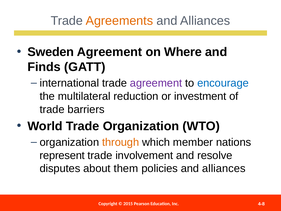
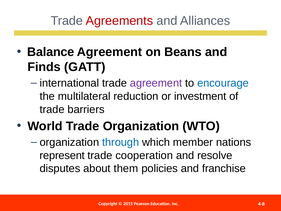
Agreements colour: orange -> red (119, 21)
Sweden: Sweden -> Balance (51, 52)
Where: Where -> Beans (183, 52)
through colour: orange -> blue (121, 142)
involvement: involvement -> cooperation (144, 155)
policies and alliances: alliances -> franchise (224, 168)
